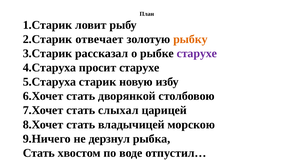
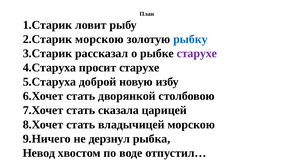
отвечает: отвечает -> морскою (99, 39)
рыбку colour: orange -> blue (190, 39)
старик: старик -> доброй (98, 82)
слыхал: слыхал -> сказала (118, 110)
Стать: Стать -> Невод (39, 153)
